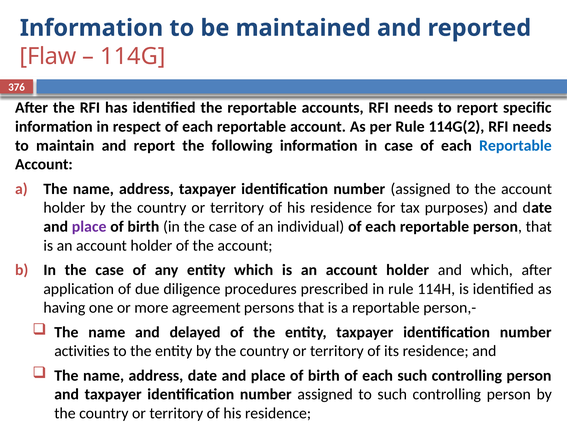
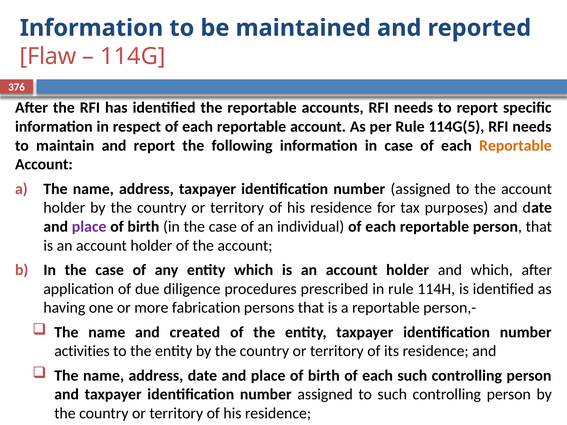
114G(2: 114G(2 -> 114G(5 (456, 127)
Reportable colour: blue -> orange (515, 146)
agreement: agreement -> fabrication (206, 308)
delayed: delayed -> created (195, 332)
